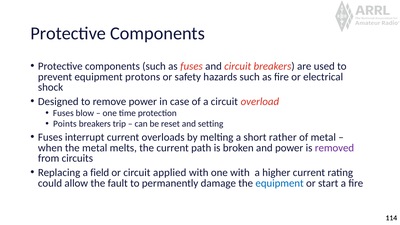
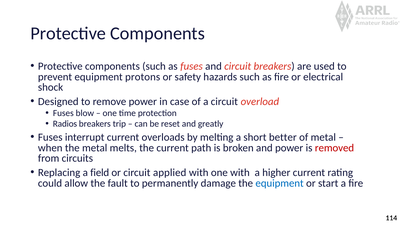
Points: Points -> Radios (65, 124)
setting: setting -> greatly (211, 124)
rather: rather -> better (283, 137)
removed colour: purple -> red (334, 148)
